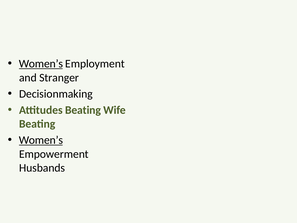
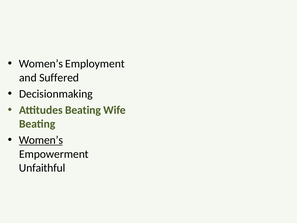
Women’s underline: present -> none (41, 64)
Stranger: Stranger -> Suffered (59, 78)
Husbands: Husbands -> Unfaithful (42, 168)
